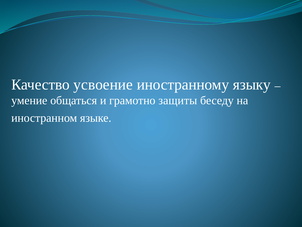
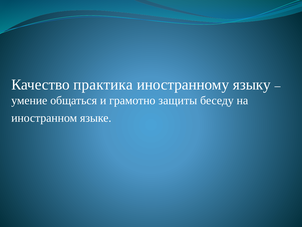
усвоение: усвоение -> практика (103, 84)
